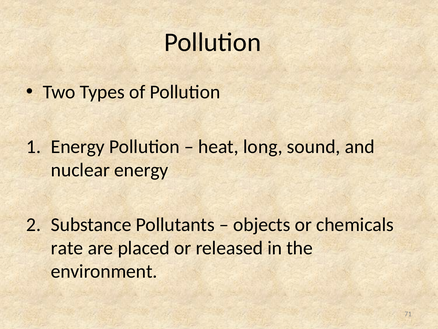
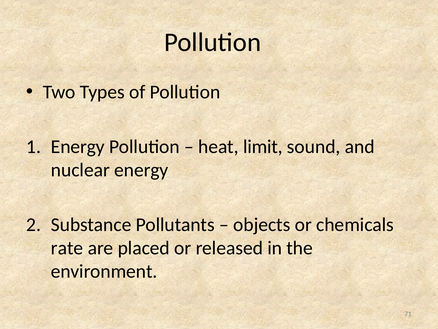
long: long -> limit (263, 146)
